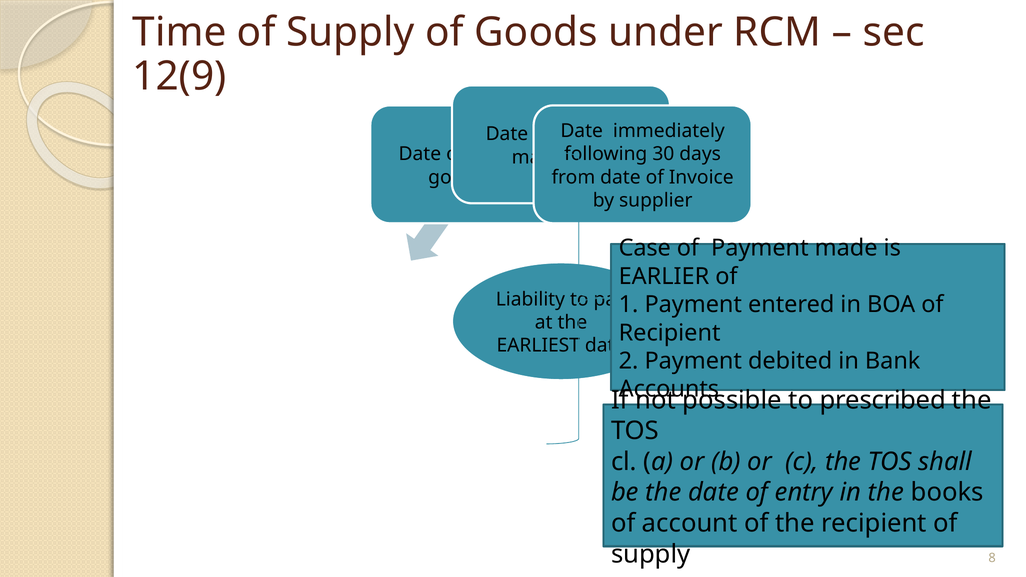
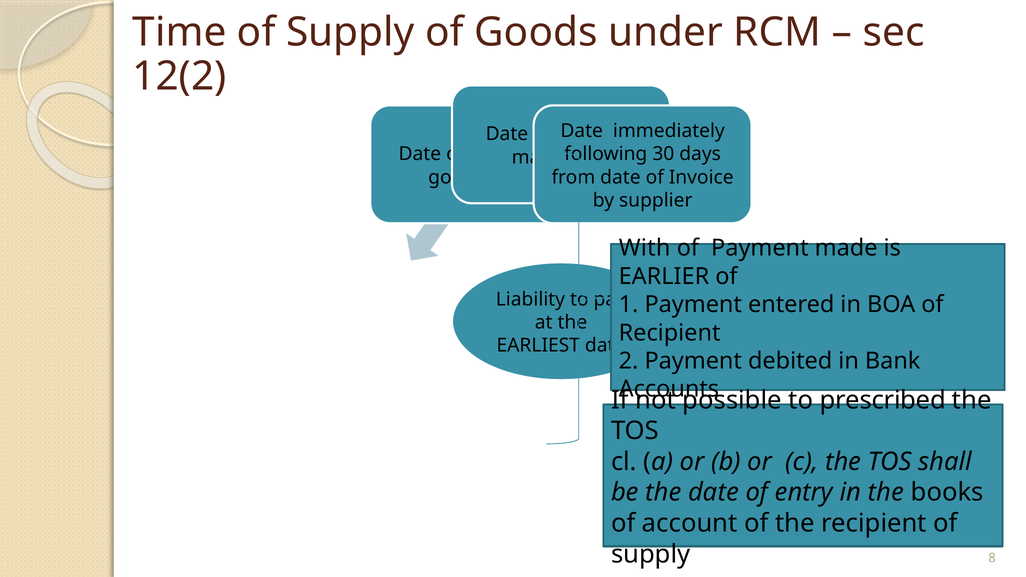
12(9: 12(9 -> 12(2 (180, 76)
Case: Case -> With (645, 248)
